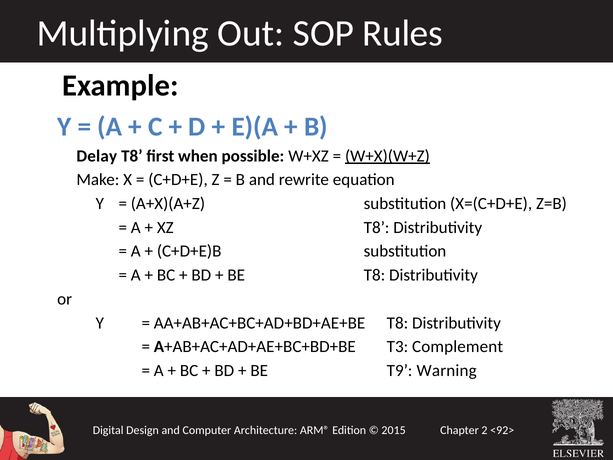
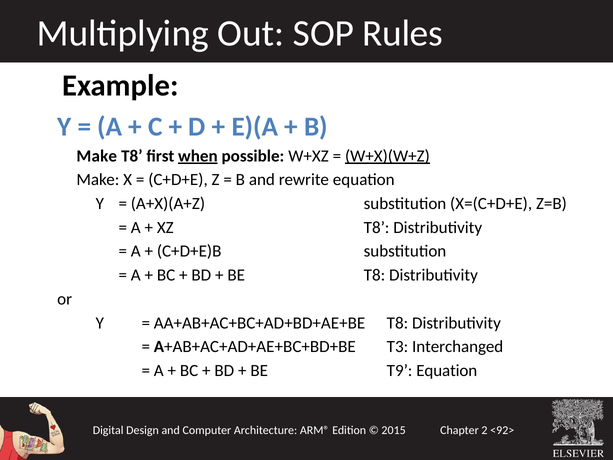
Delay: Delay -> Make (97, 156)
when underline: none -> present (198, 156)
Complement: Complement -> Interchanged (458, 347)
T9 Warning: Warning -> Equation (447, 370)
